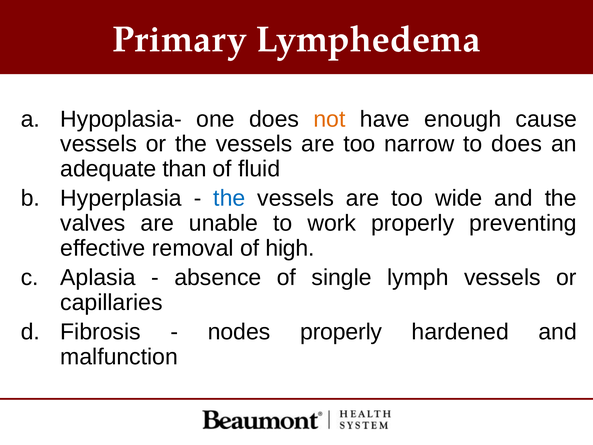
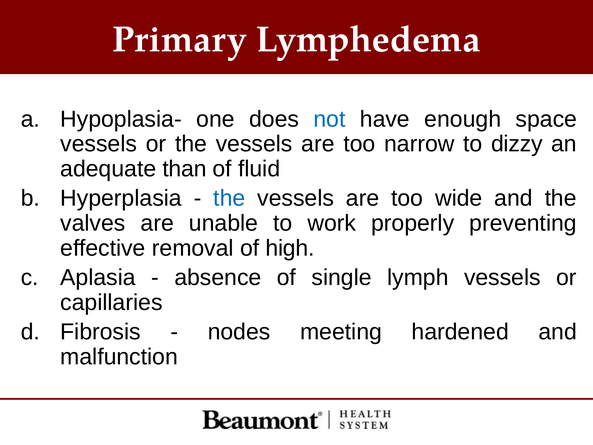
not colour: orange -> blue (329, 119)
cause: cause -> space (546, 119)
to does: does -> dizzy (517, 144)
nodes properly: properly -> meeting (341, 332)
